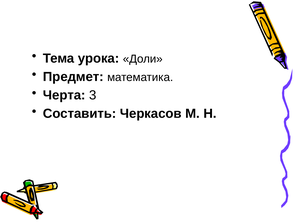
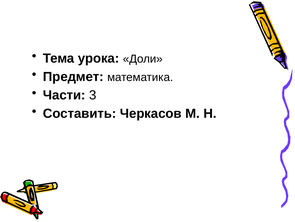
Черта: Черта -> Части (64, 95)
